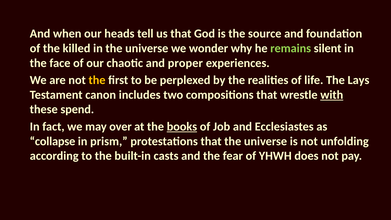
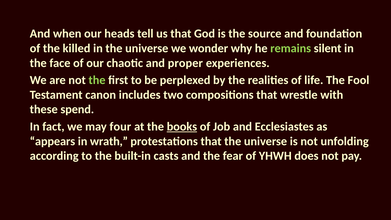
the colour: yellow -> light green (97, 80)
Lays: Lays -> Fool (358, 80)
with underline: present -> none (332, 95)
over: over -> four (120, 127)
collapse: collapse -> appears (52, 141)
prism: prism -> wrath (109, 141)
